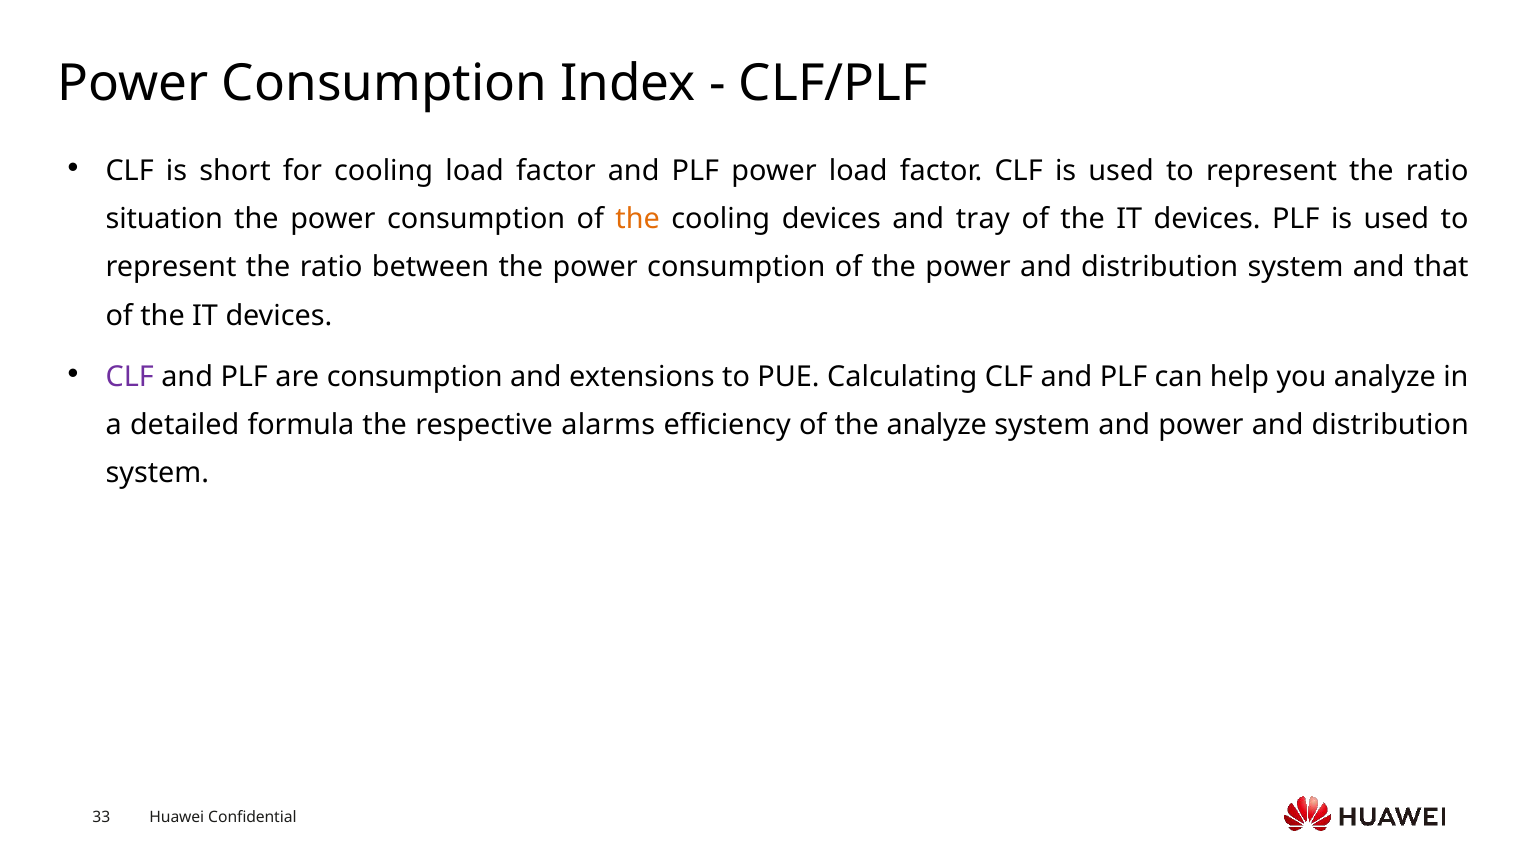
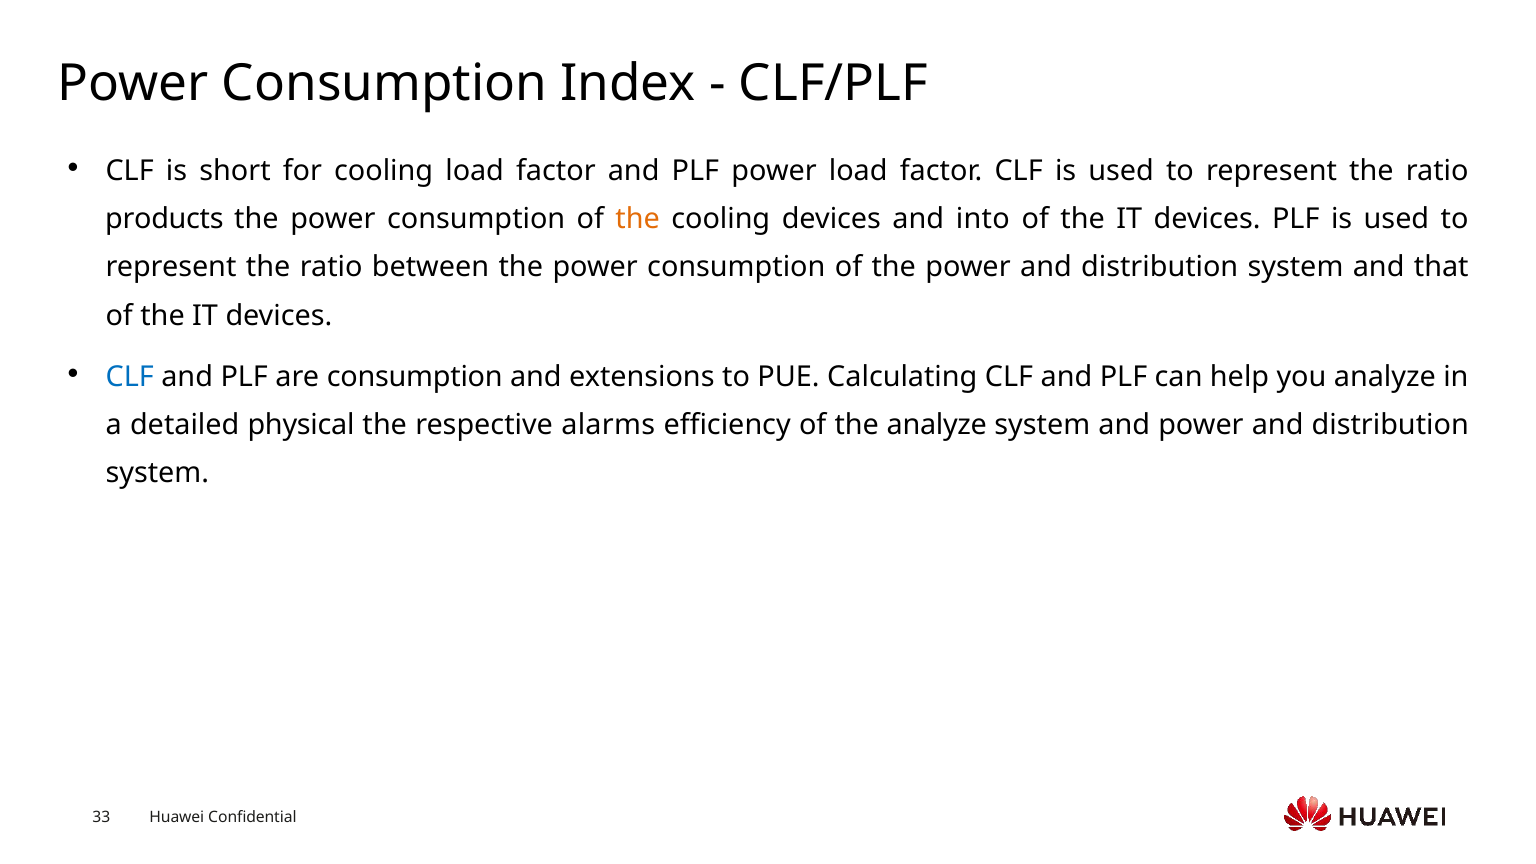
situation: situation -> products (164, 219)
tray: tray -> into (983, 219)
CLF colour: purple -> blue (130, 377)
formula: formula -> physical (301, 425)
